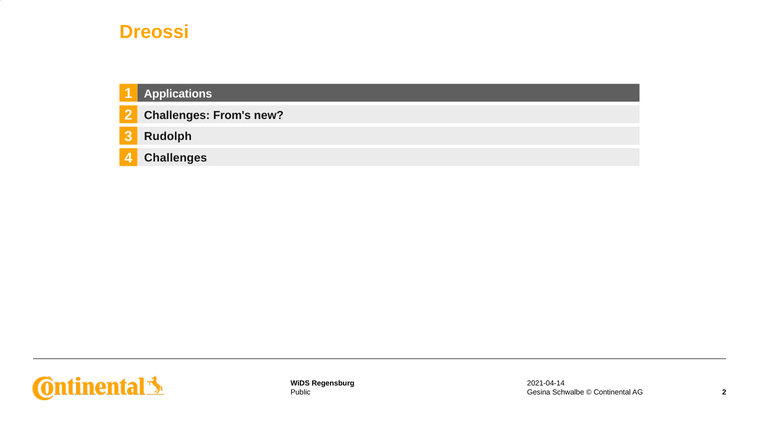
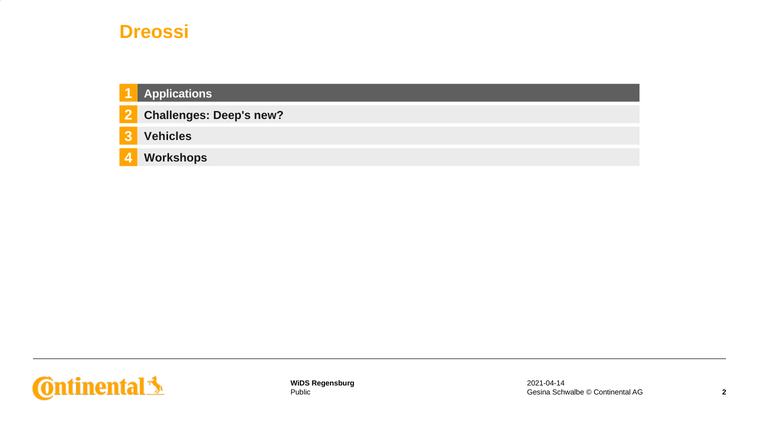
From's: From's -> Deep's (232, 115)
Rudolph: Rudolph -> Vehicles (168, 137)
Challenges: Challenges -> Workshops (176, 158)
